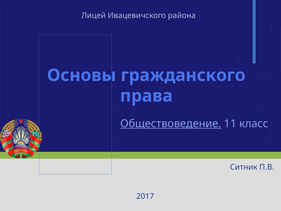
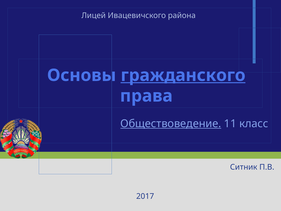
гражданского underline: none -> present (183, 75)
